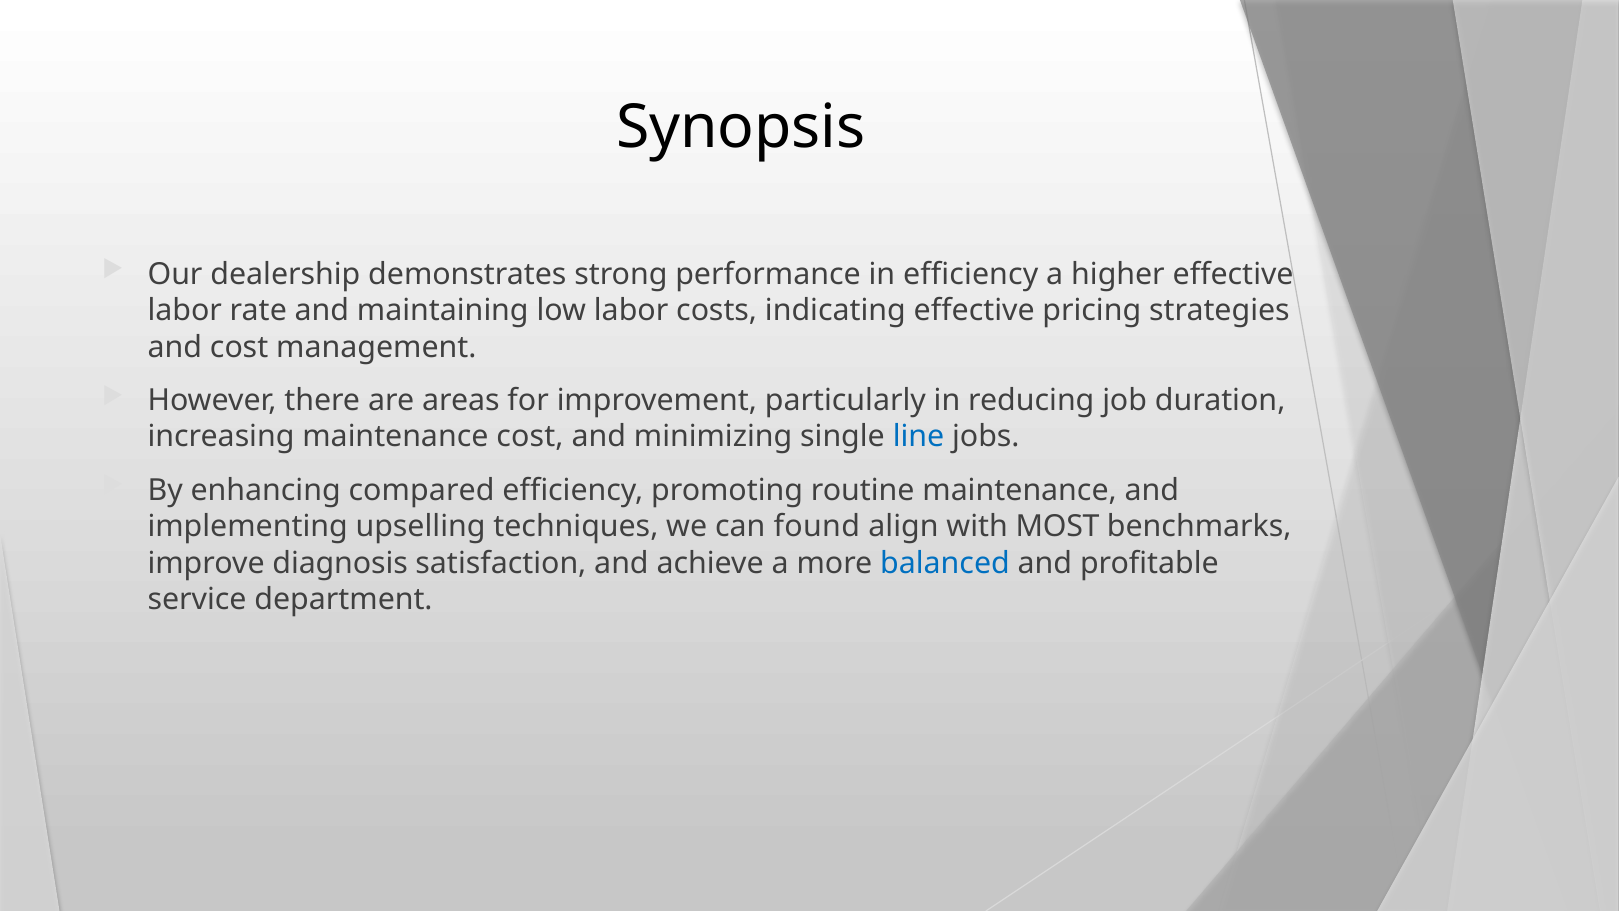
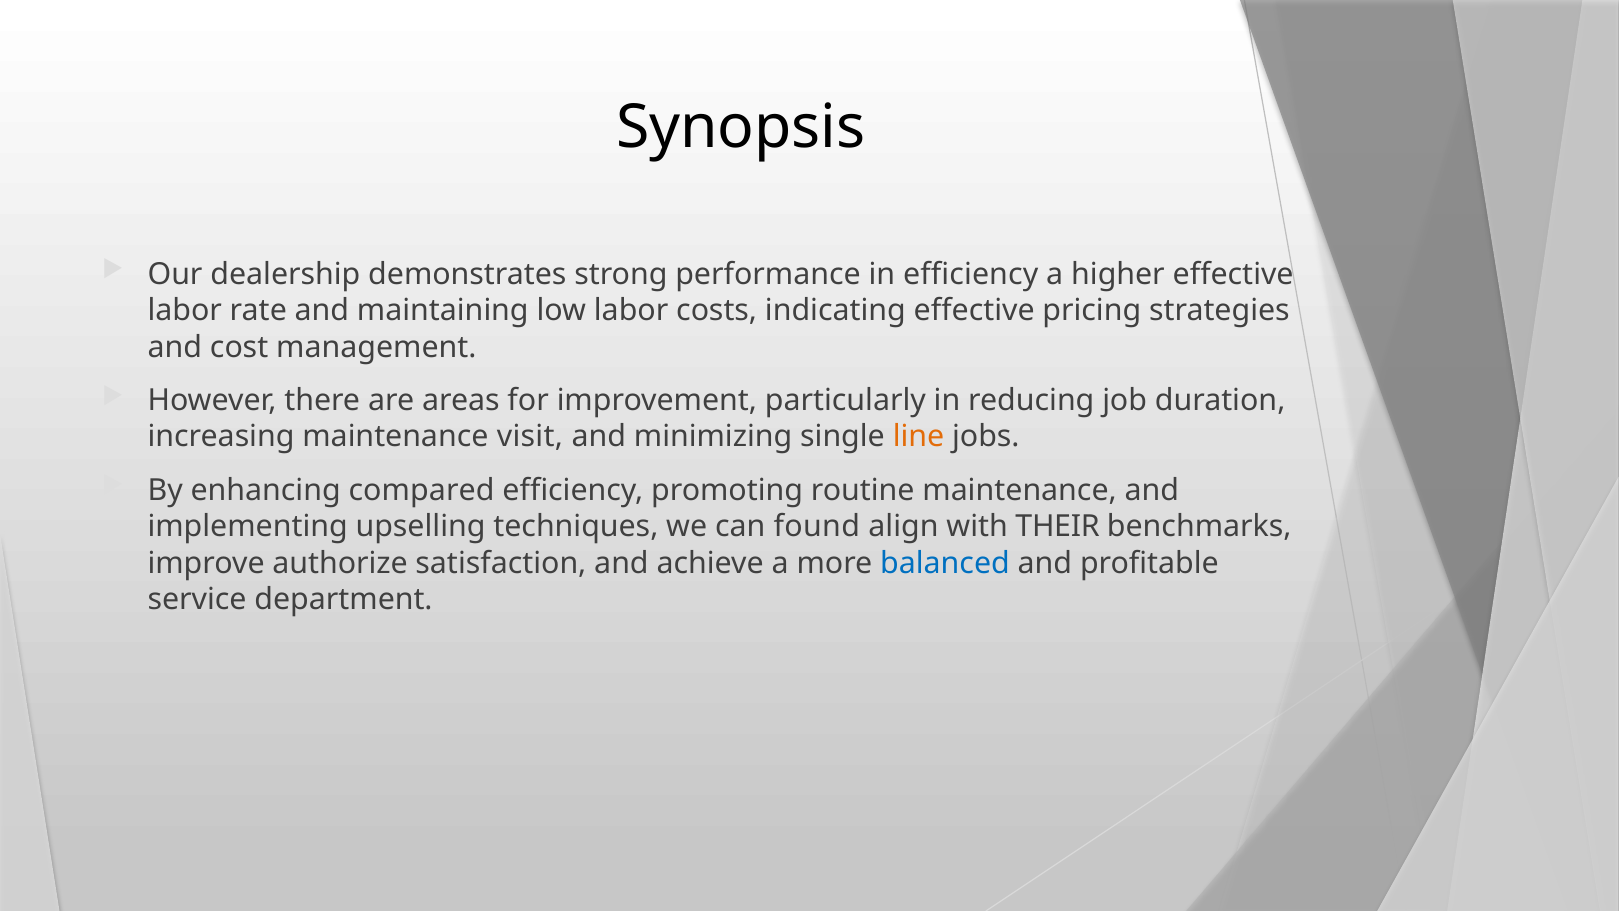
maintenance cost: cost -> visit (530, 437)
line colour: blue -> orange (919, 437)
MOST: MOST -> THEIR (1058, 526)
diagnosis: diagnosis -> authorize (340, 563)
